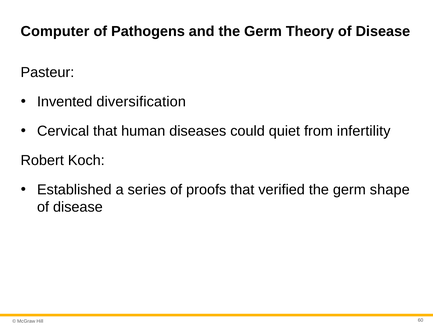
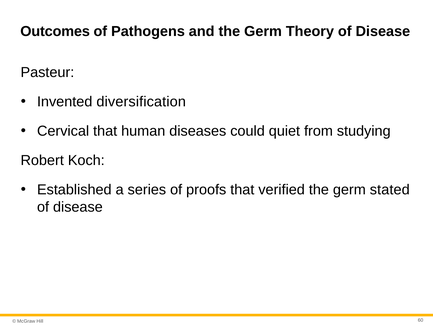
Computer: Computer -> Outcomes (55, 32)
infertility: infertility -> studying (364, 131)
shape: shape -> stated (390, 190)
